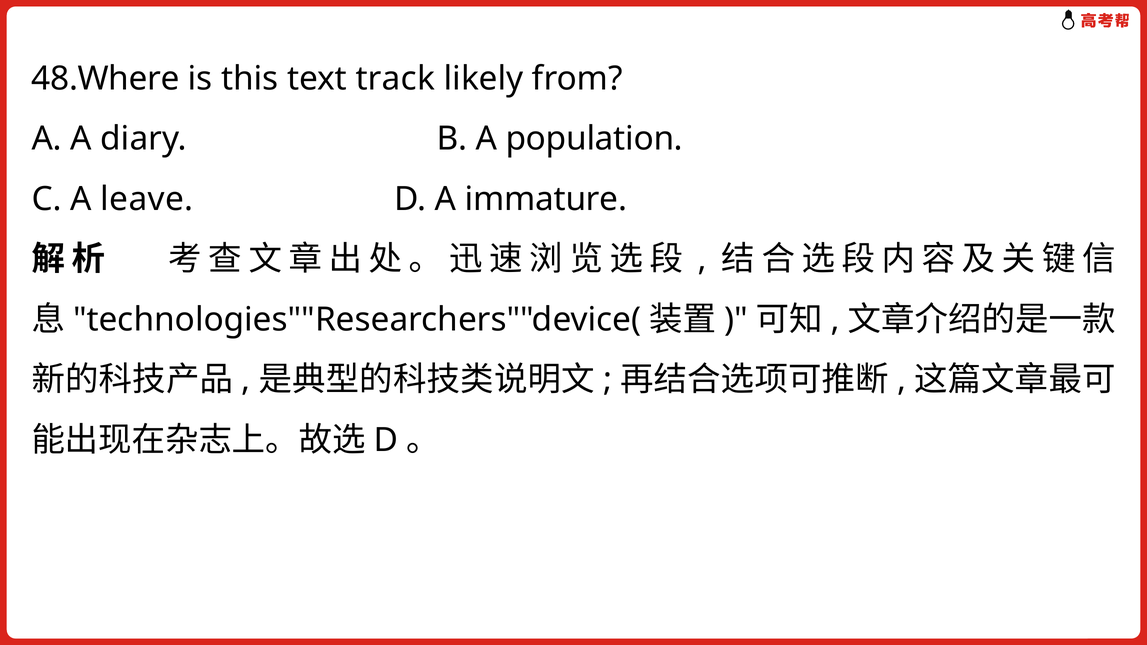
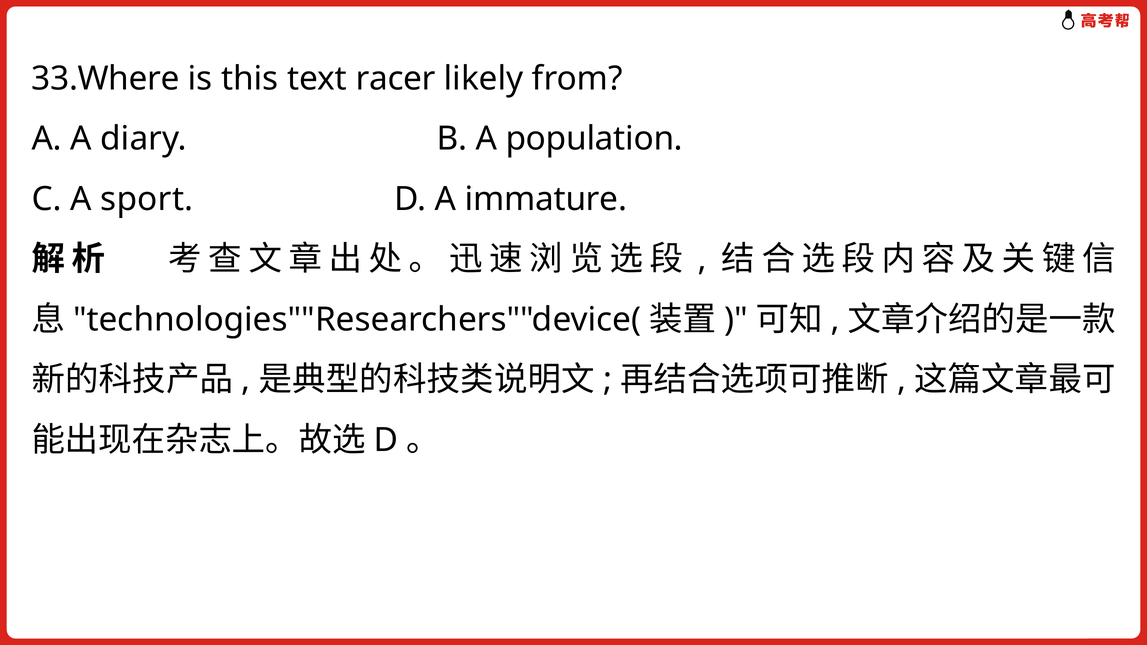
48.Where: 48.Where -> 33.Where (106, 79)
track: track -> racer (396, 79)
leave: leave -> sport (147, 199)
